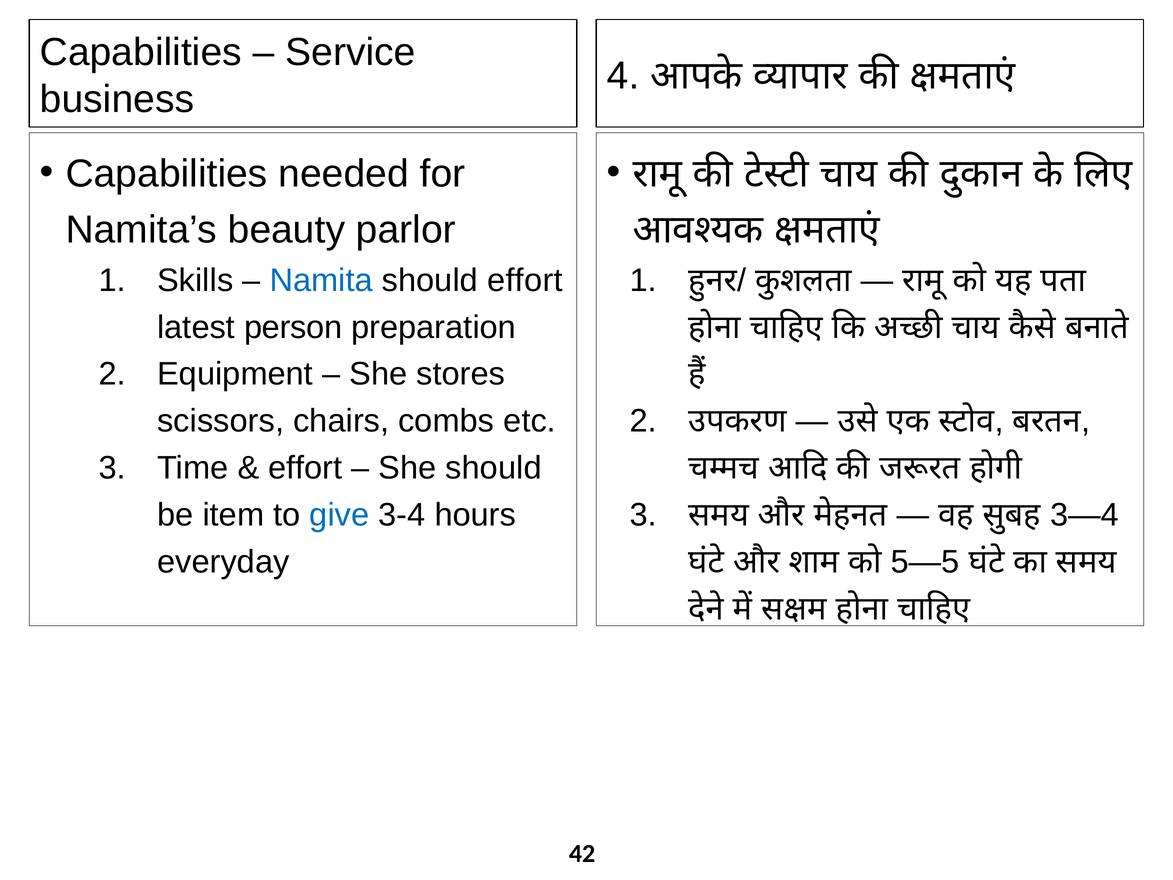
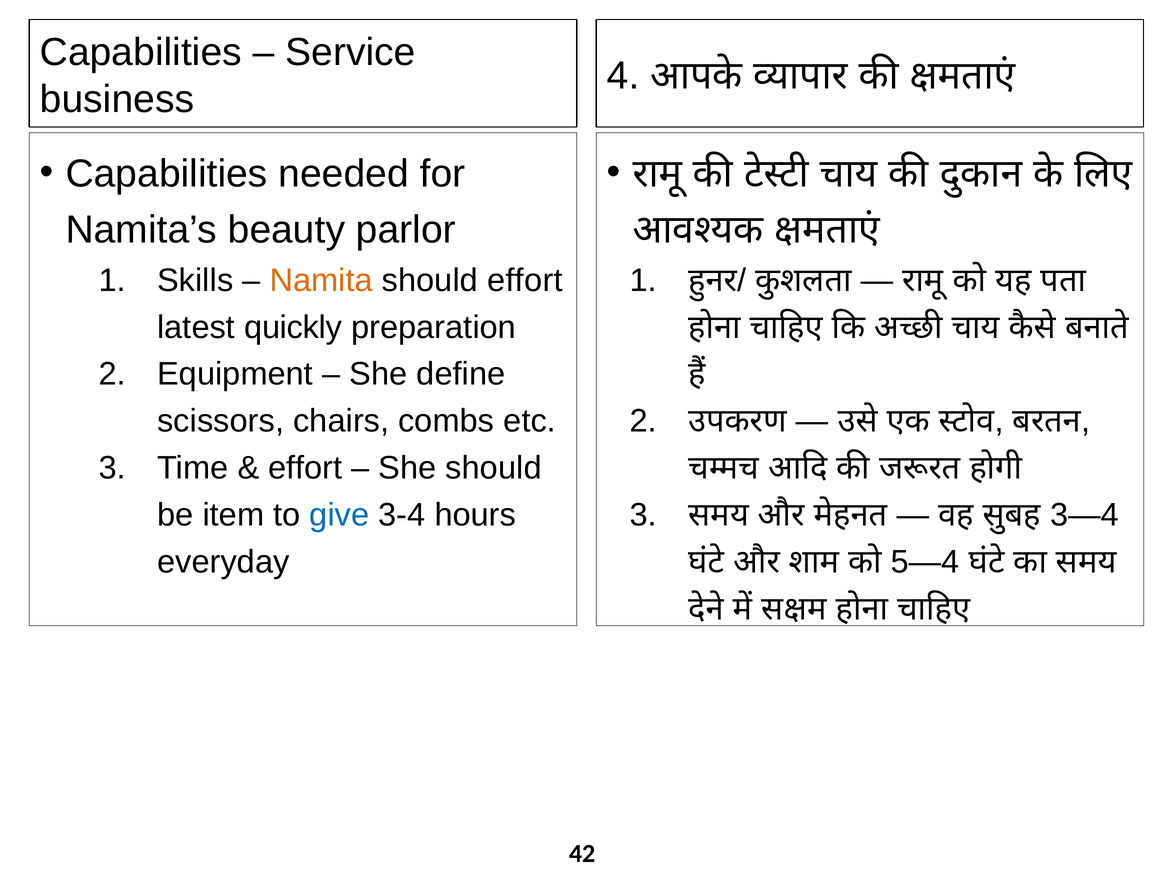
Namita colour: blue -> orange (321, 280)
person: person -> quickly (293, 327)
stores: stores -> define (461, 374)
5—5: 5—5 -> 5—4 (925, 562)
